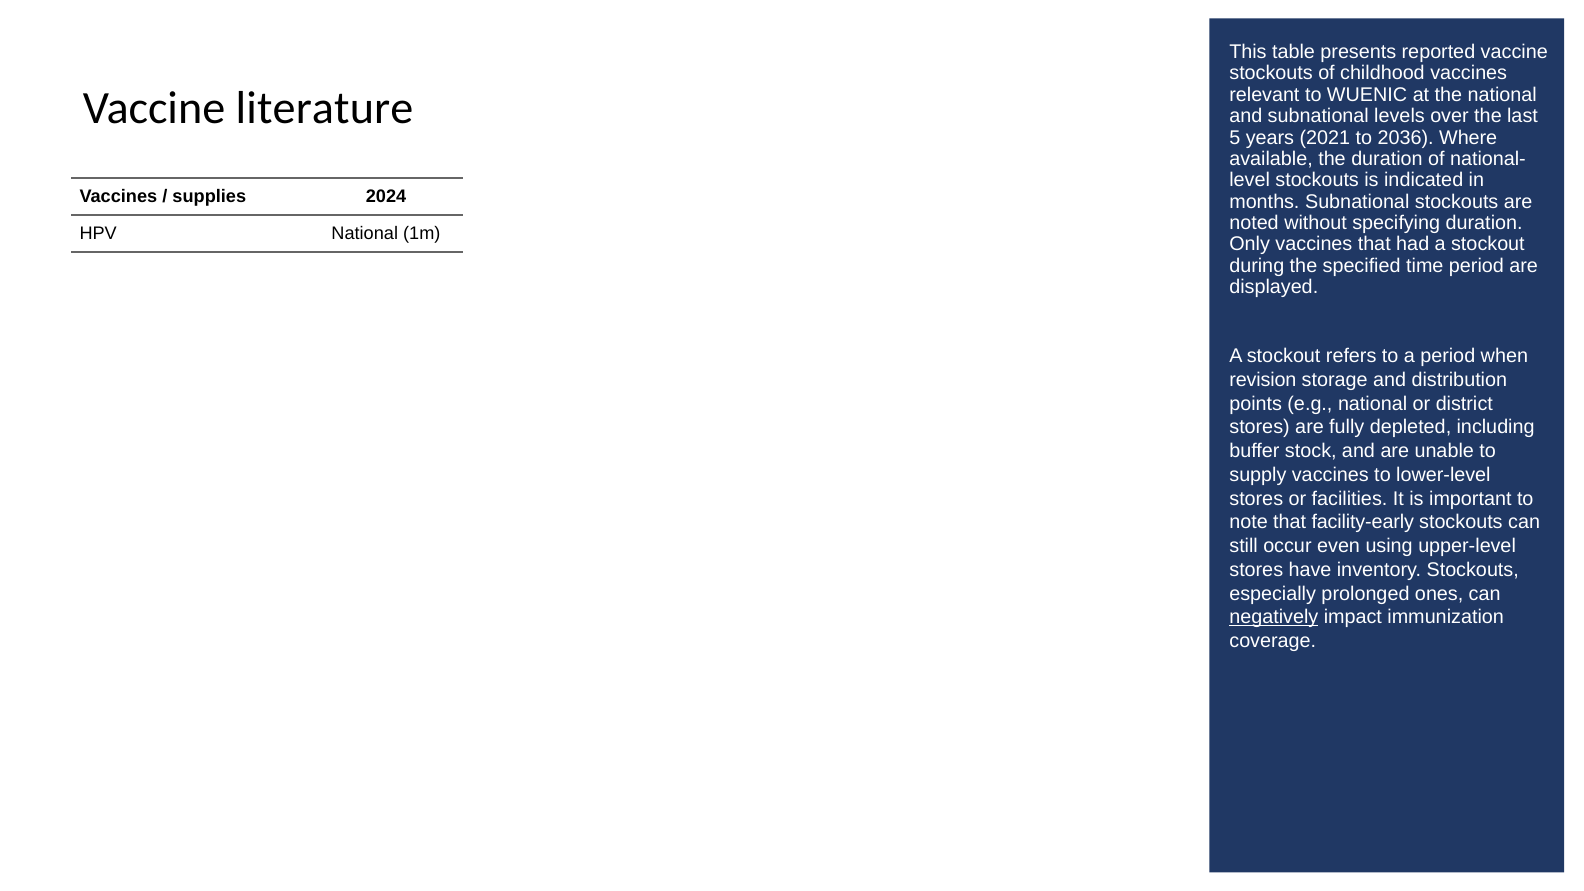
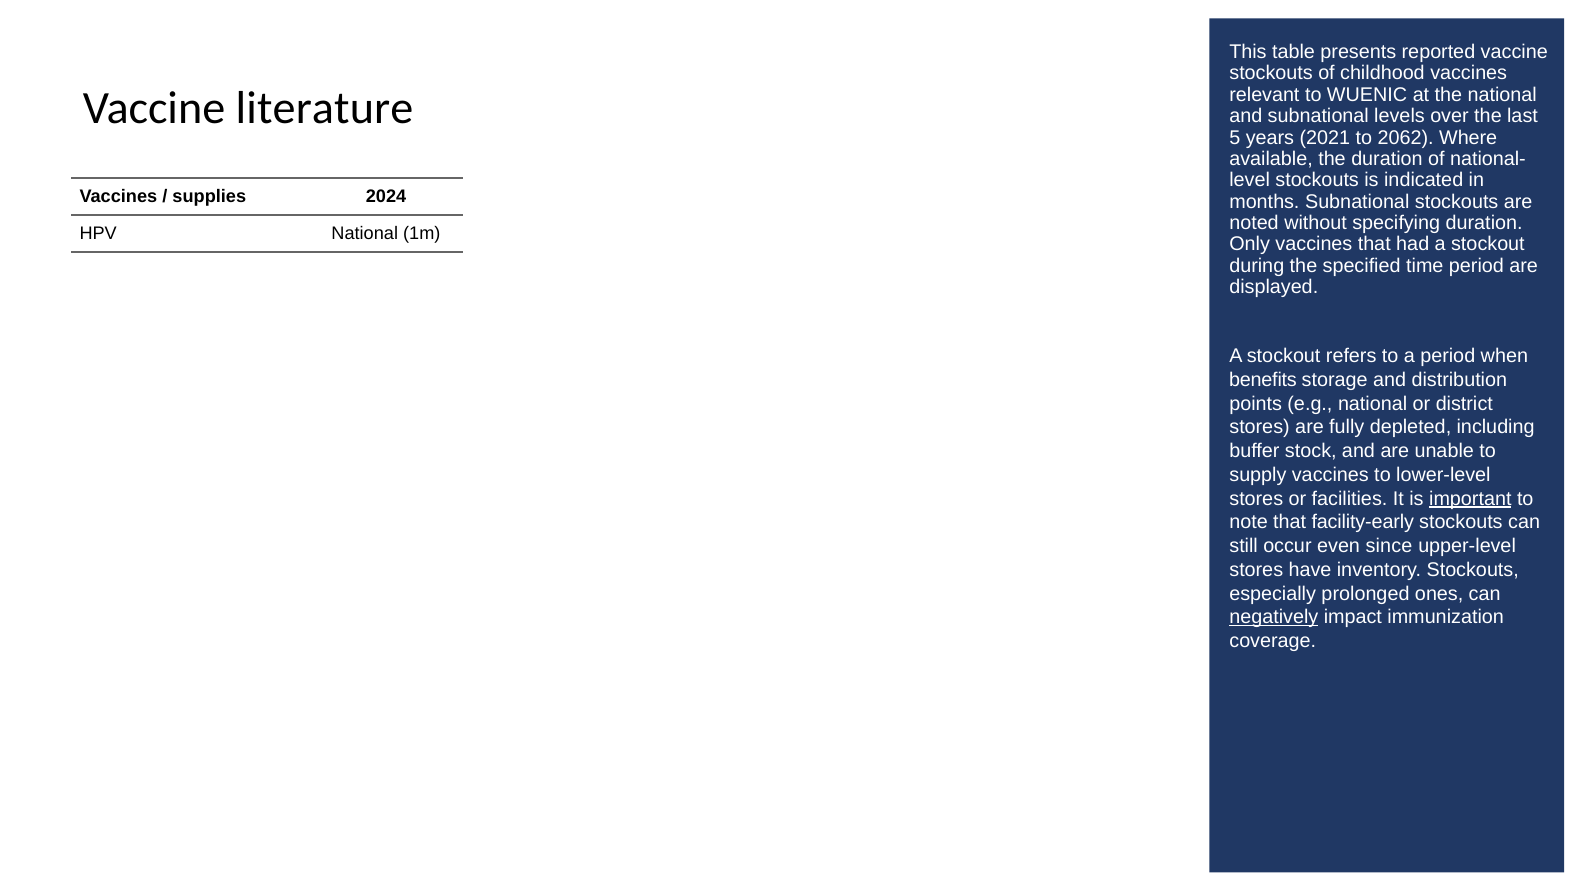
2036: 2036 -> 2062 (1406, 138)
revision: revision -> benefits (1263, 380)
important underline: none -> present (1470, 499)
using: using -> since (1389, 546)
